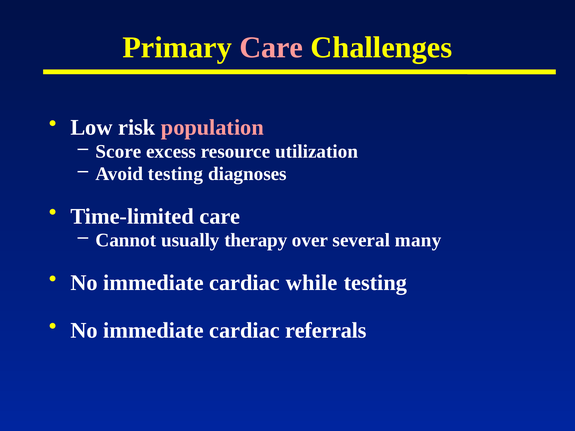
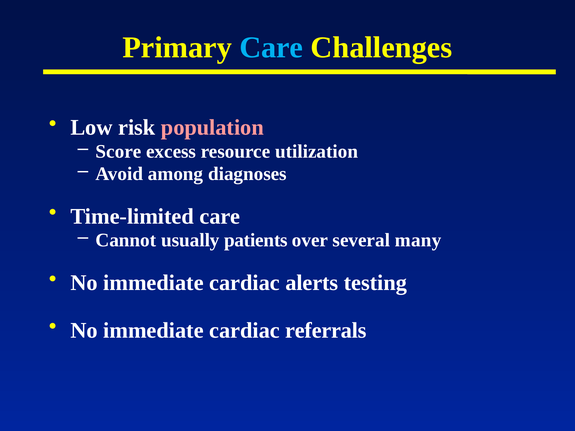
Care colour: pink -> light blue (271, 48)
Avoid testing: testing -> among (176, 174)
therapy: therapy -> patients (256, 240)
while: while -> alerts (312, 283)
